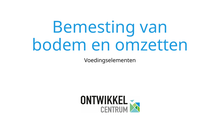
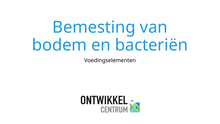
omzetten: omzetten -> bacteriën (151, 45)
